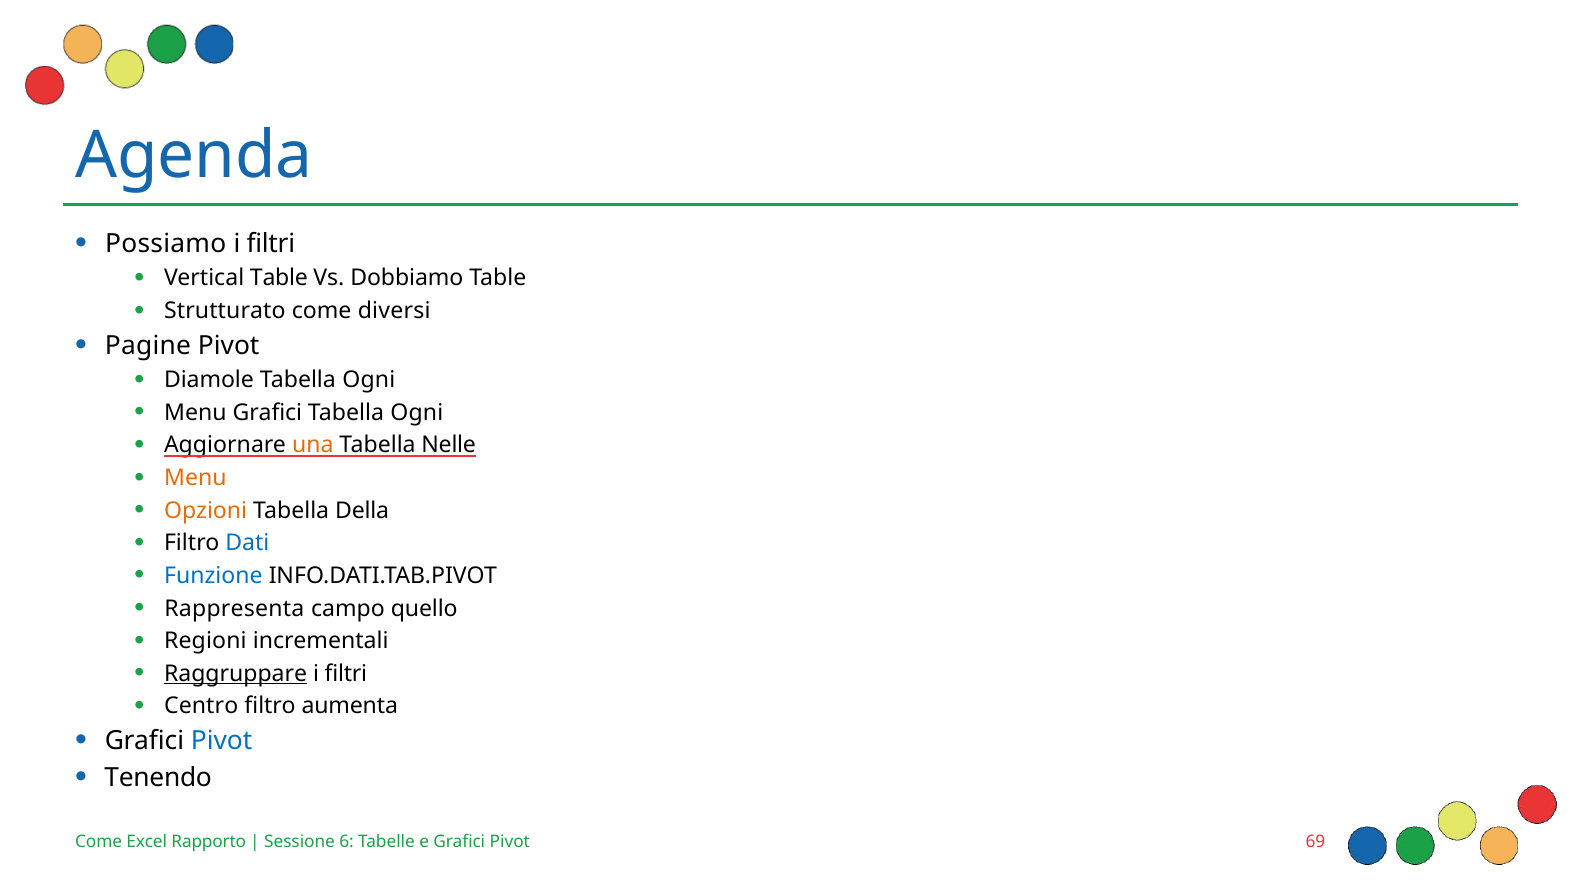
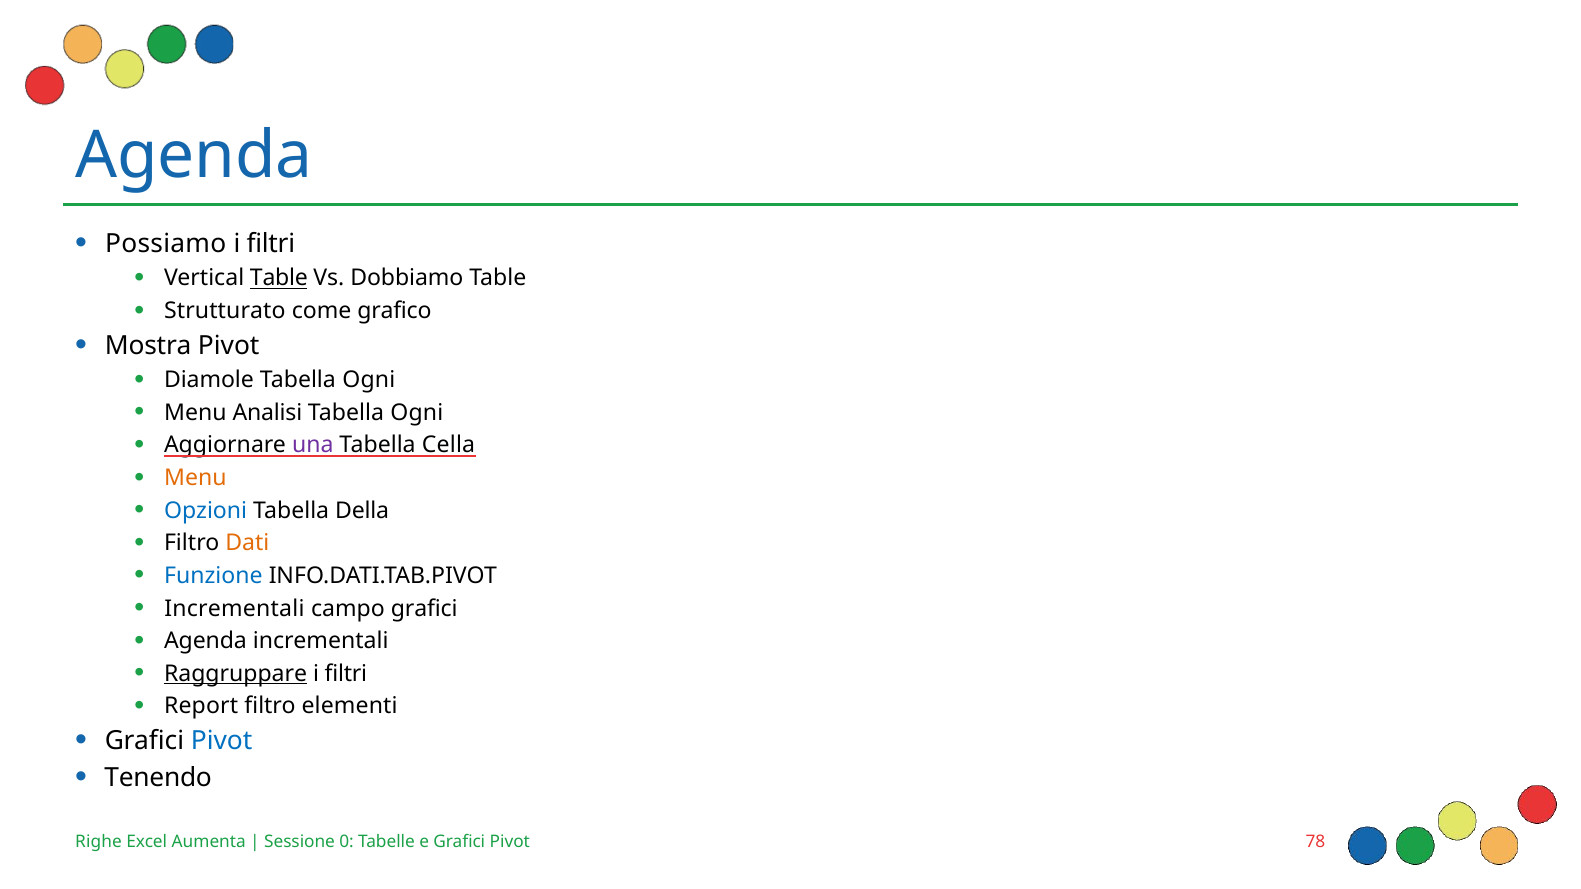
Table underline: none -> present (279, 278)
diversi: diversi -> grafico (394, 311)
Pagine: Pagine -> Mostra (148, 346)
Menu Grafici: Grafici -> Analisi (267, 413)
una colour: orange -> purple (313, 445)
Nelle: Nelle -> Cella (448, 445)
Opzioni colour: orange -> blue (206, 511)
Dati colour: blue -> orange (247, 543)
Rappresenta: Rappresenta -> Incrementali (234, 609)
campo quello: quello -> grafici (424, 609)
Regioni: Regioni -> Agenda (205, 641)
Centro: Centro -> Report (201, 707)
aumenta: aumenta -> elementi (350, 707)
Come: Come -> Righe (99, 842)
Rapporto: Rapporto -> Aumenta (209, 842)
6: 6 -> 0 (347, 842)
69: 69 -> 78 (1315, 842)
